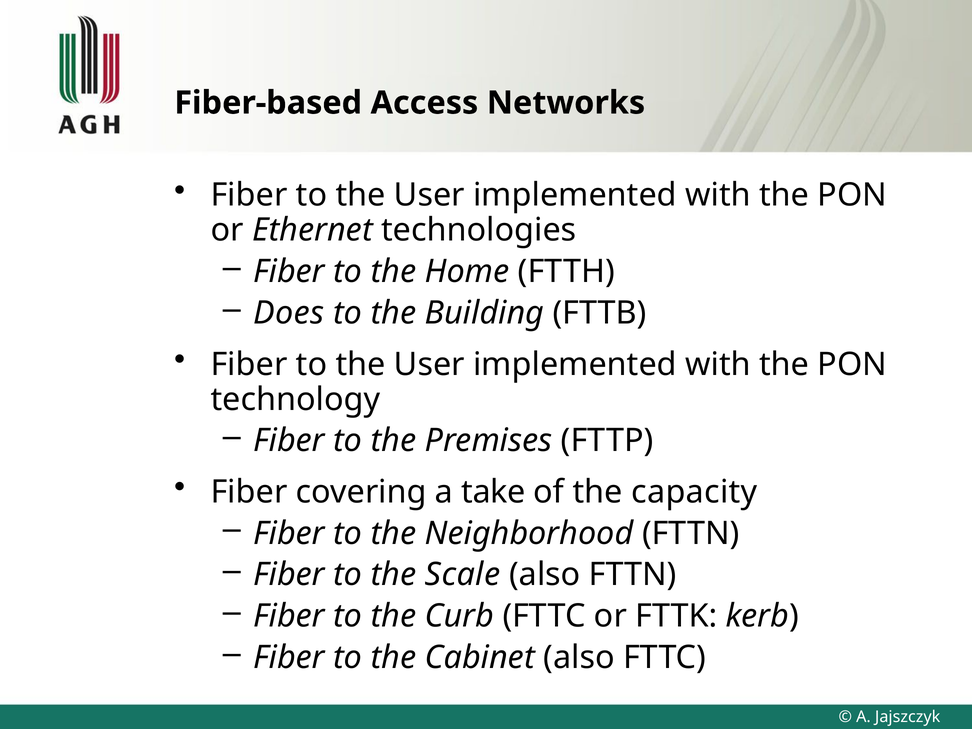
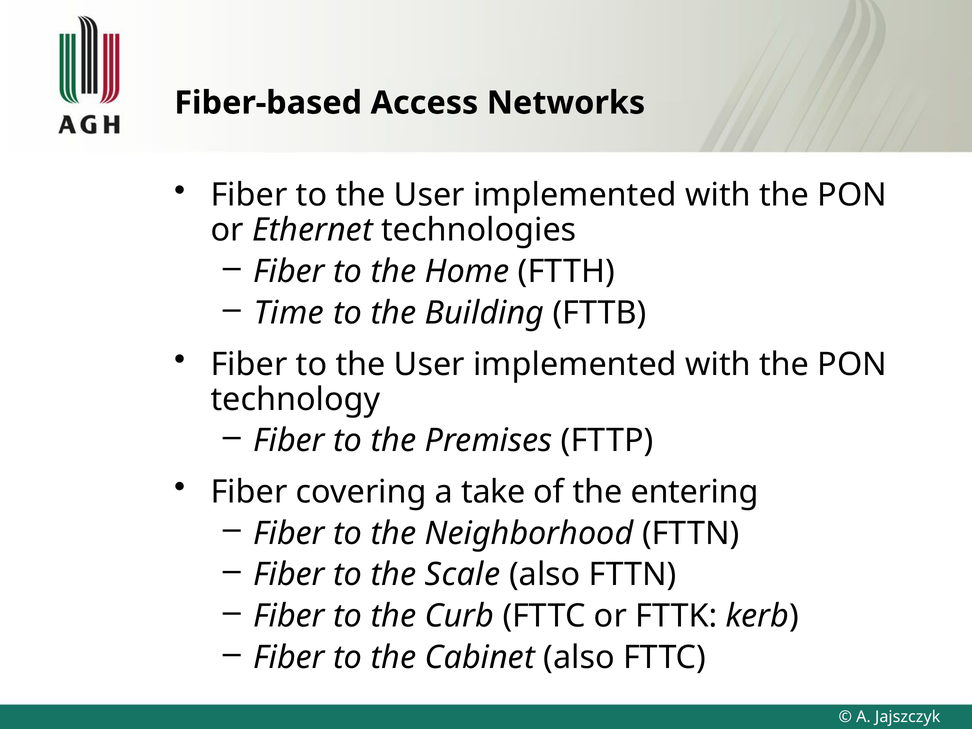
Does: Does -> Time (289, 313)
capacity: capacity -> entering (695, 492)
